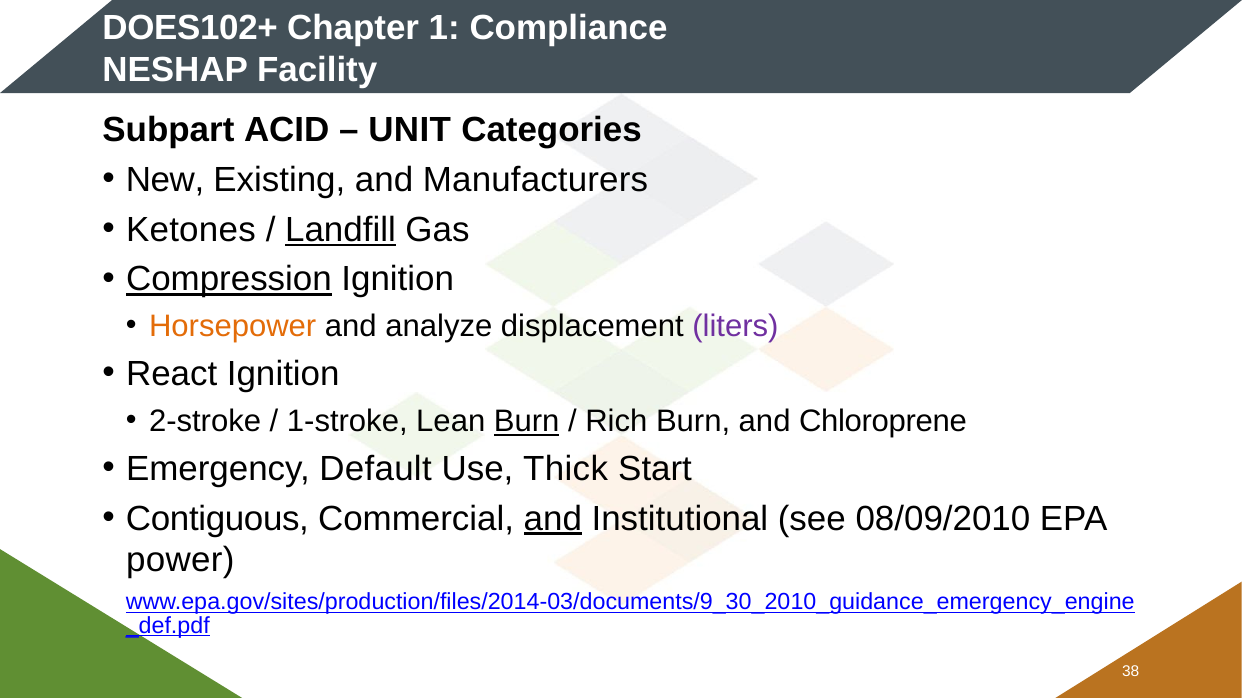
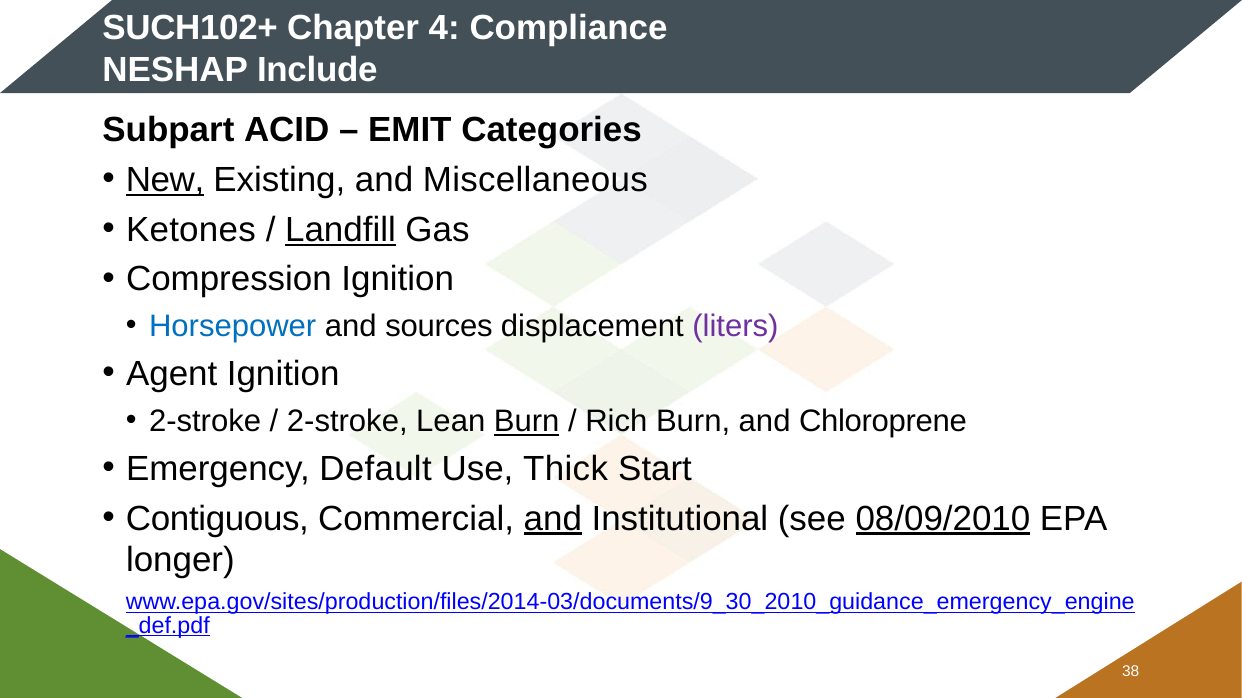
DOES102+: DOES102+ -> SUCH102+ (190, 28)
1: 1 -> 4 (444, 28)
Facility: Facility -> Include (317, 70)
UNIT: UNIT -> EMIT (410, 131)
New underline: none -> present (165, 180)
Manufacturers: Manufacturers -> Miscellaneous (535, 180)
Compression underline: present -> none (229, 280)
Horsepower colour: orange -> blue (233, 327)
analyze: analyze -> sources (439, 327)
React: React -> Agent (172, 374)
1-stroke: 1-stroke -> 2-stroke (347, 422)
08/09/2010 underline: none -> present (943, 519)
power: power -> longer (180, 561)
